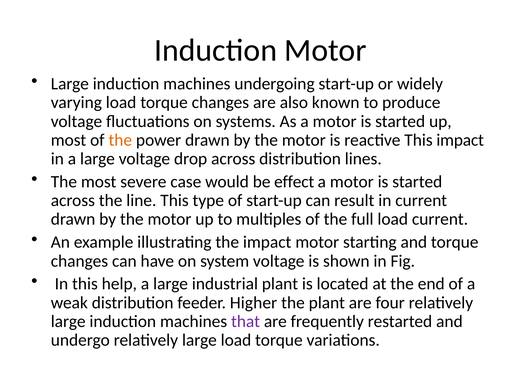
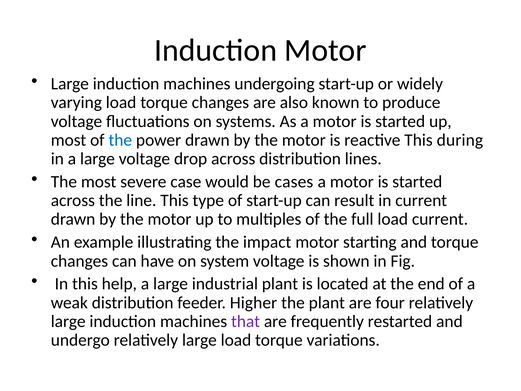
the colour: orange -> blue (120, 140)
This impact: impact -> during (460, 140)
effect: effect -> cases (294, 182)
